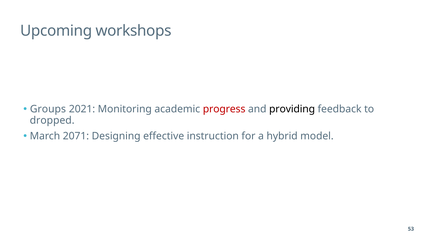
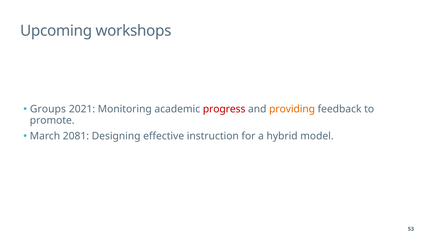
providing colour: black -> orange (292, 109)
dropped: dropped -> promote (52, 120)
2071: 2071 -> 2081 (76, 136)
